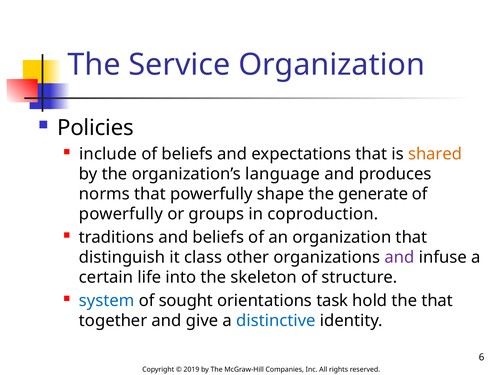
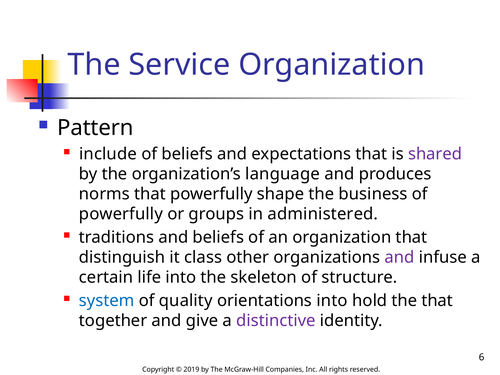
Policies: Policies -> Pattern (95, 128)
shared colour: orange -> purple (435, 154)
generate: generate -> business (373, 194)
coproduction: coproduction -> administered (323, 214)
sought: sought -> quality (186, 301)
orientations task: task -> into (332, 301)
distinctive colour: blue -> purple (276, 321)
